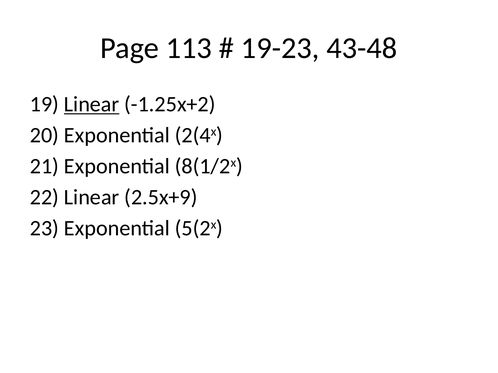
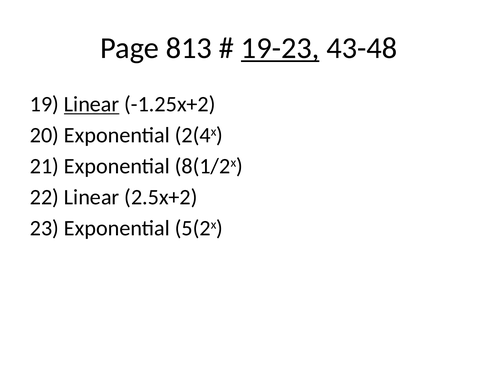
113: 113 -> 813 (189, 48)
19-23 underline: none -> present (280, 48)
2.5x+9: 2.5x+9 -> 2.5x+2 (161, 197)
